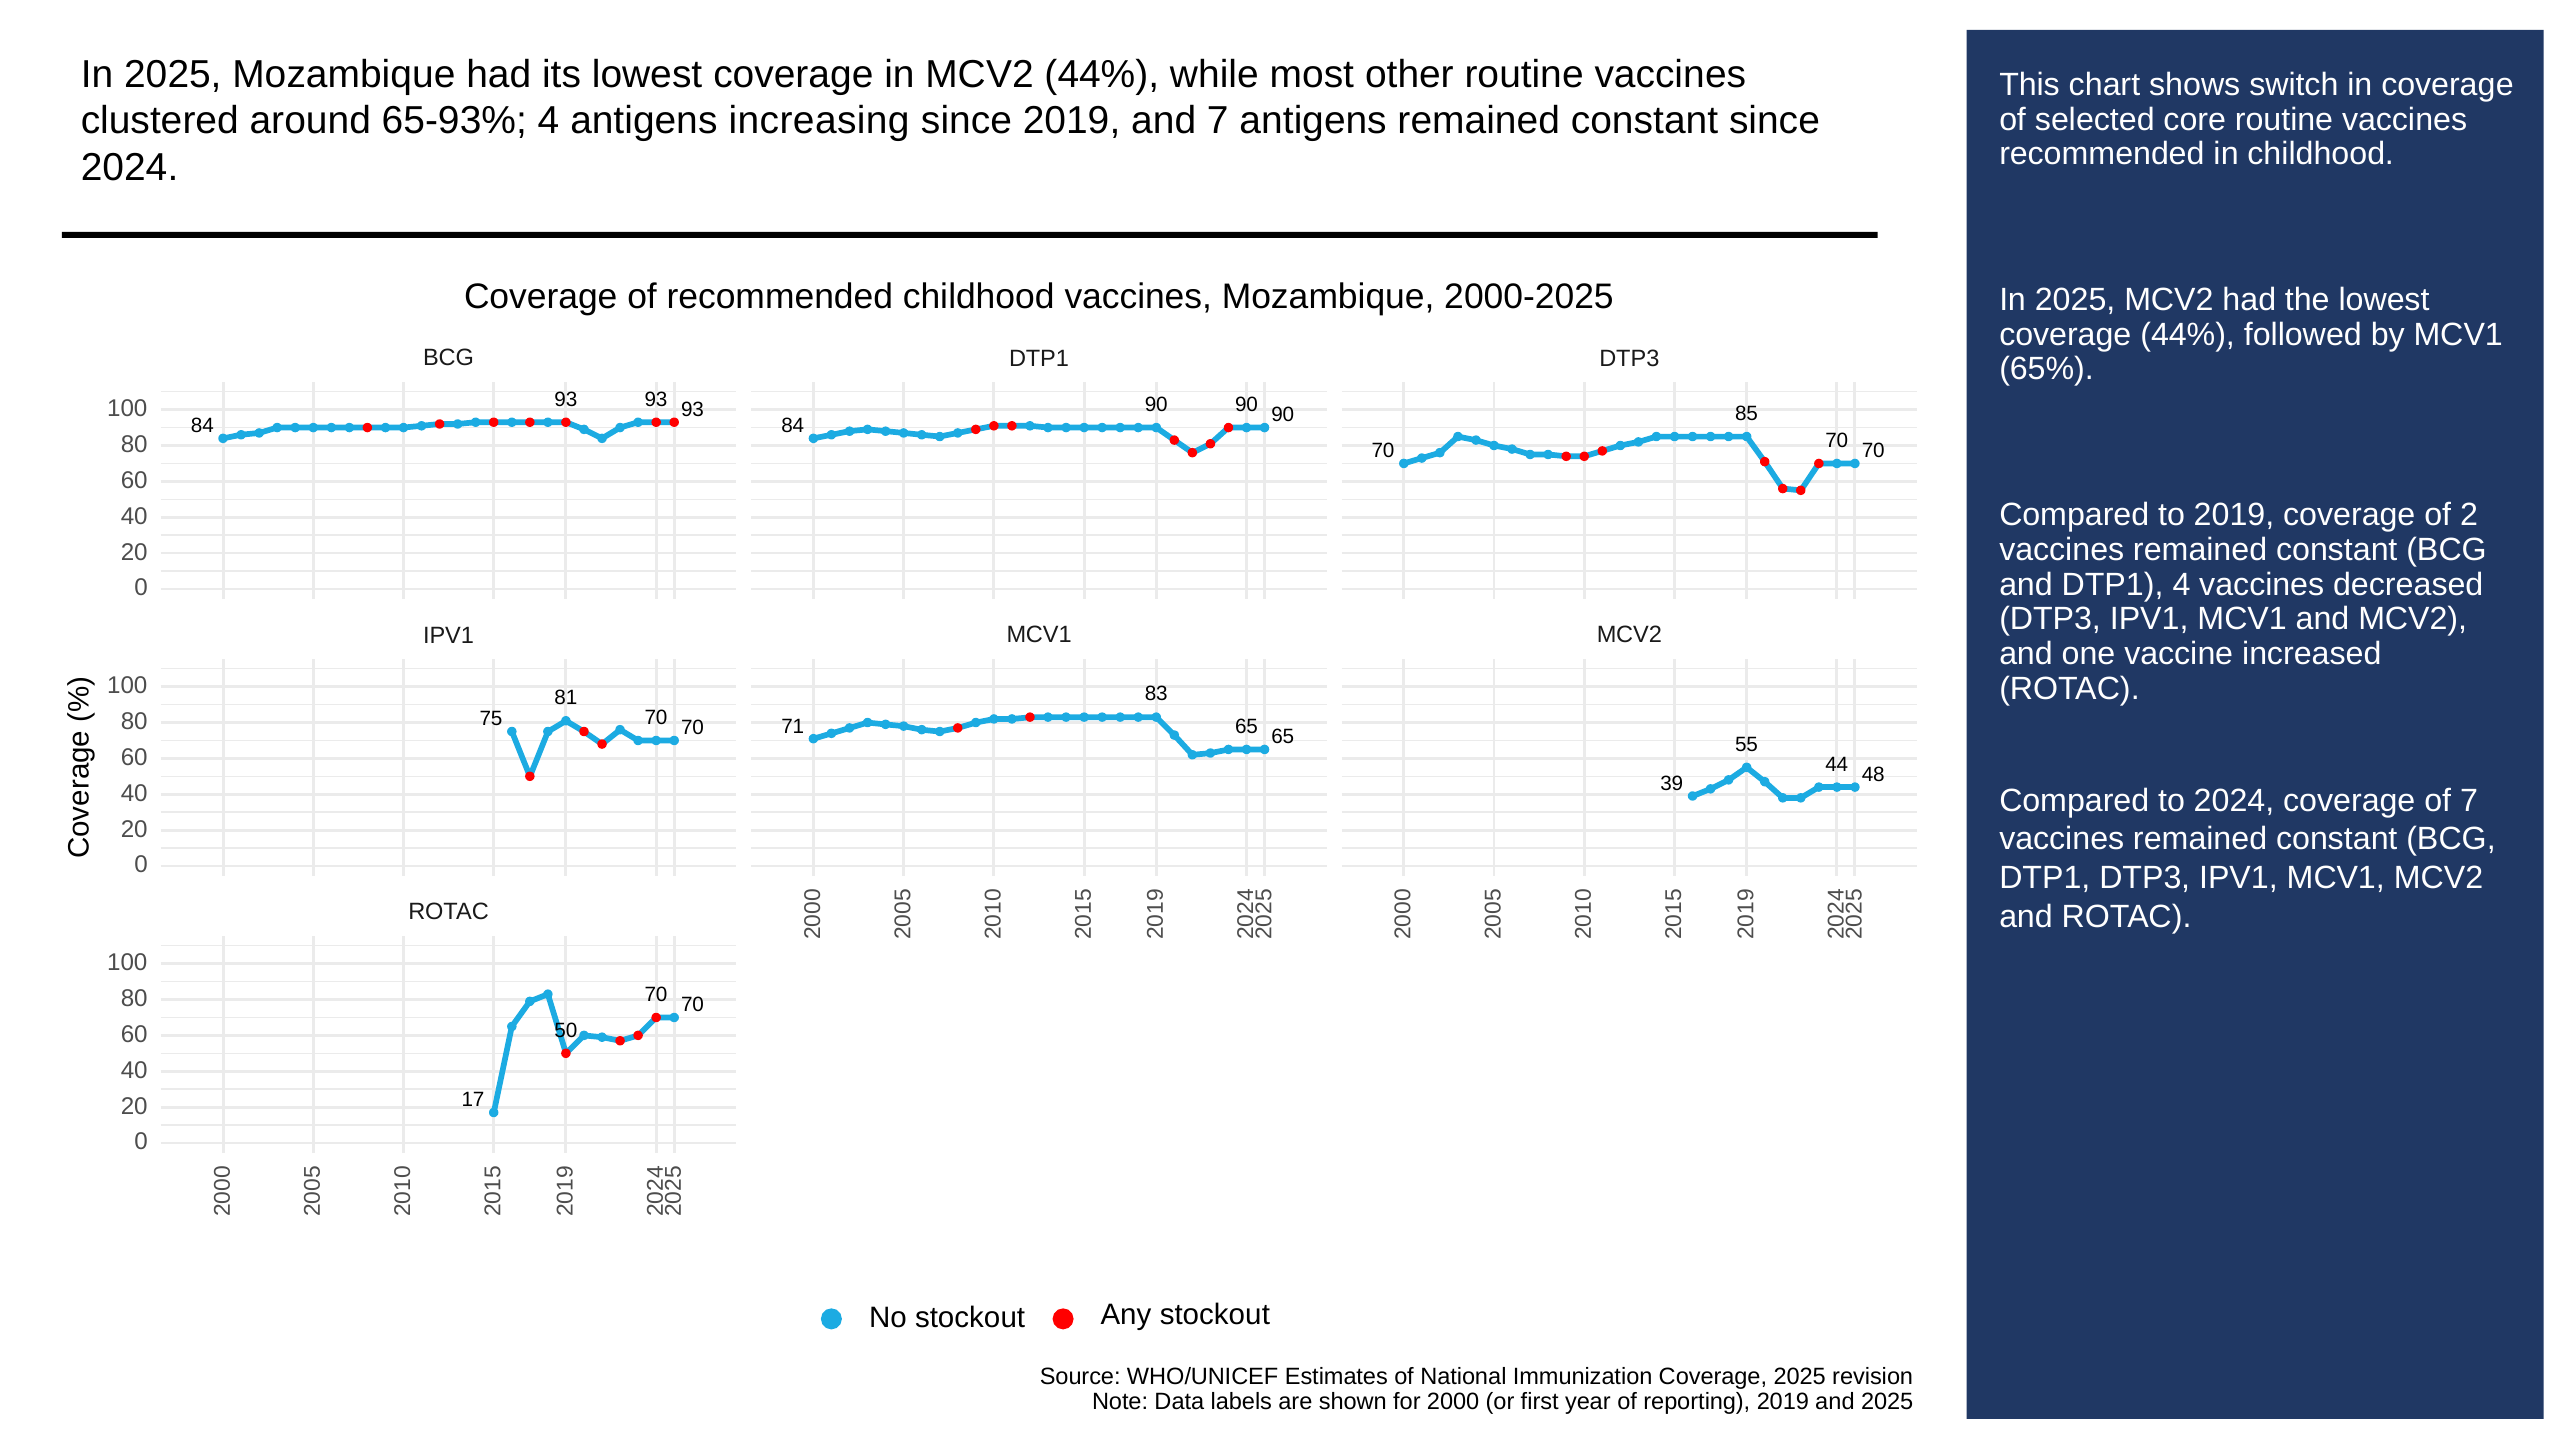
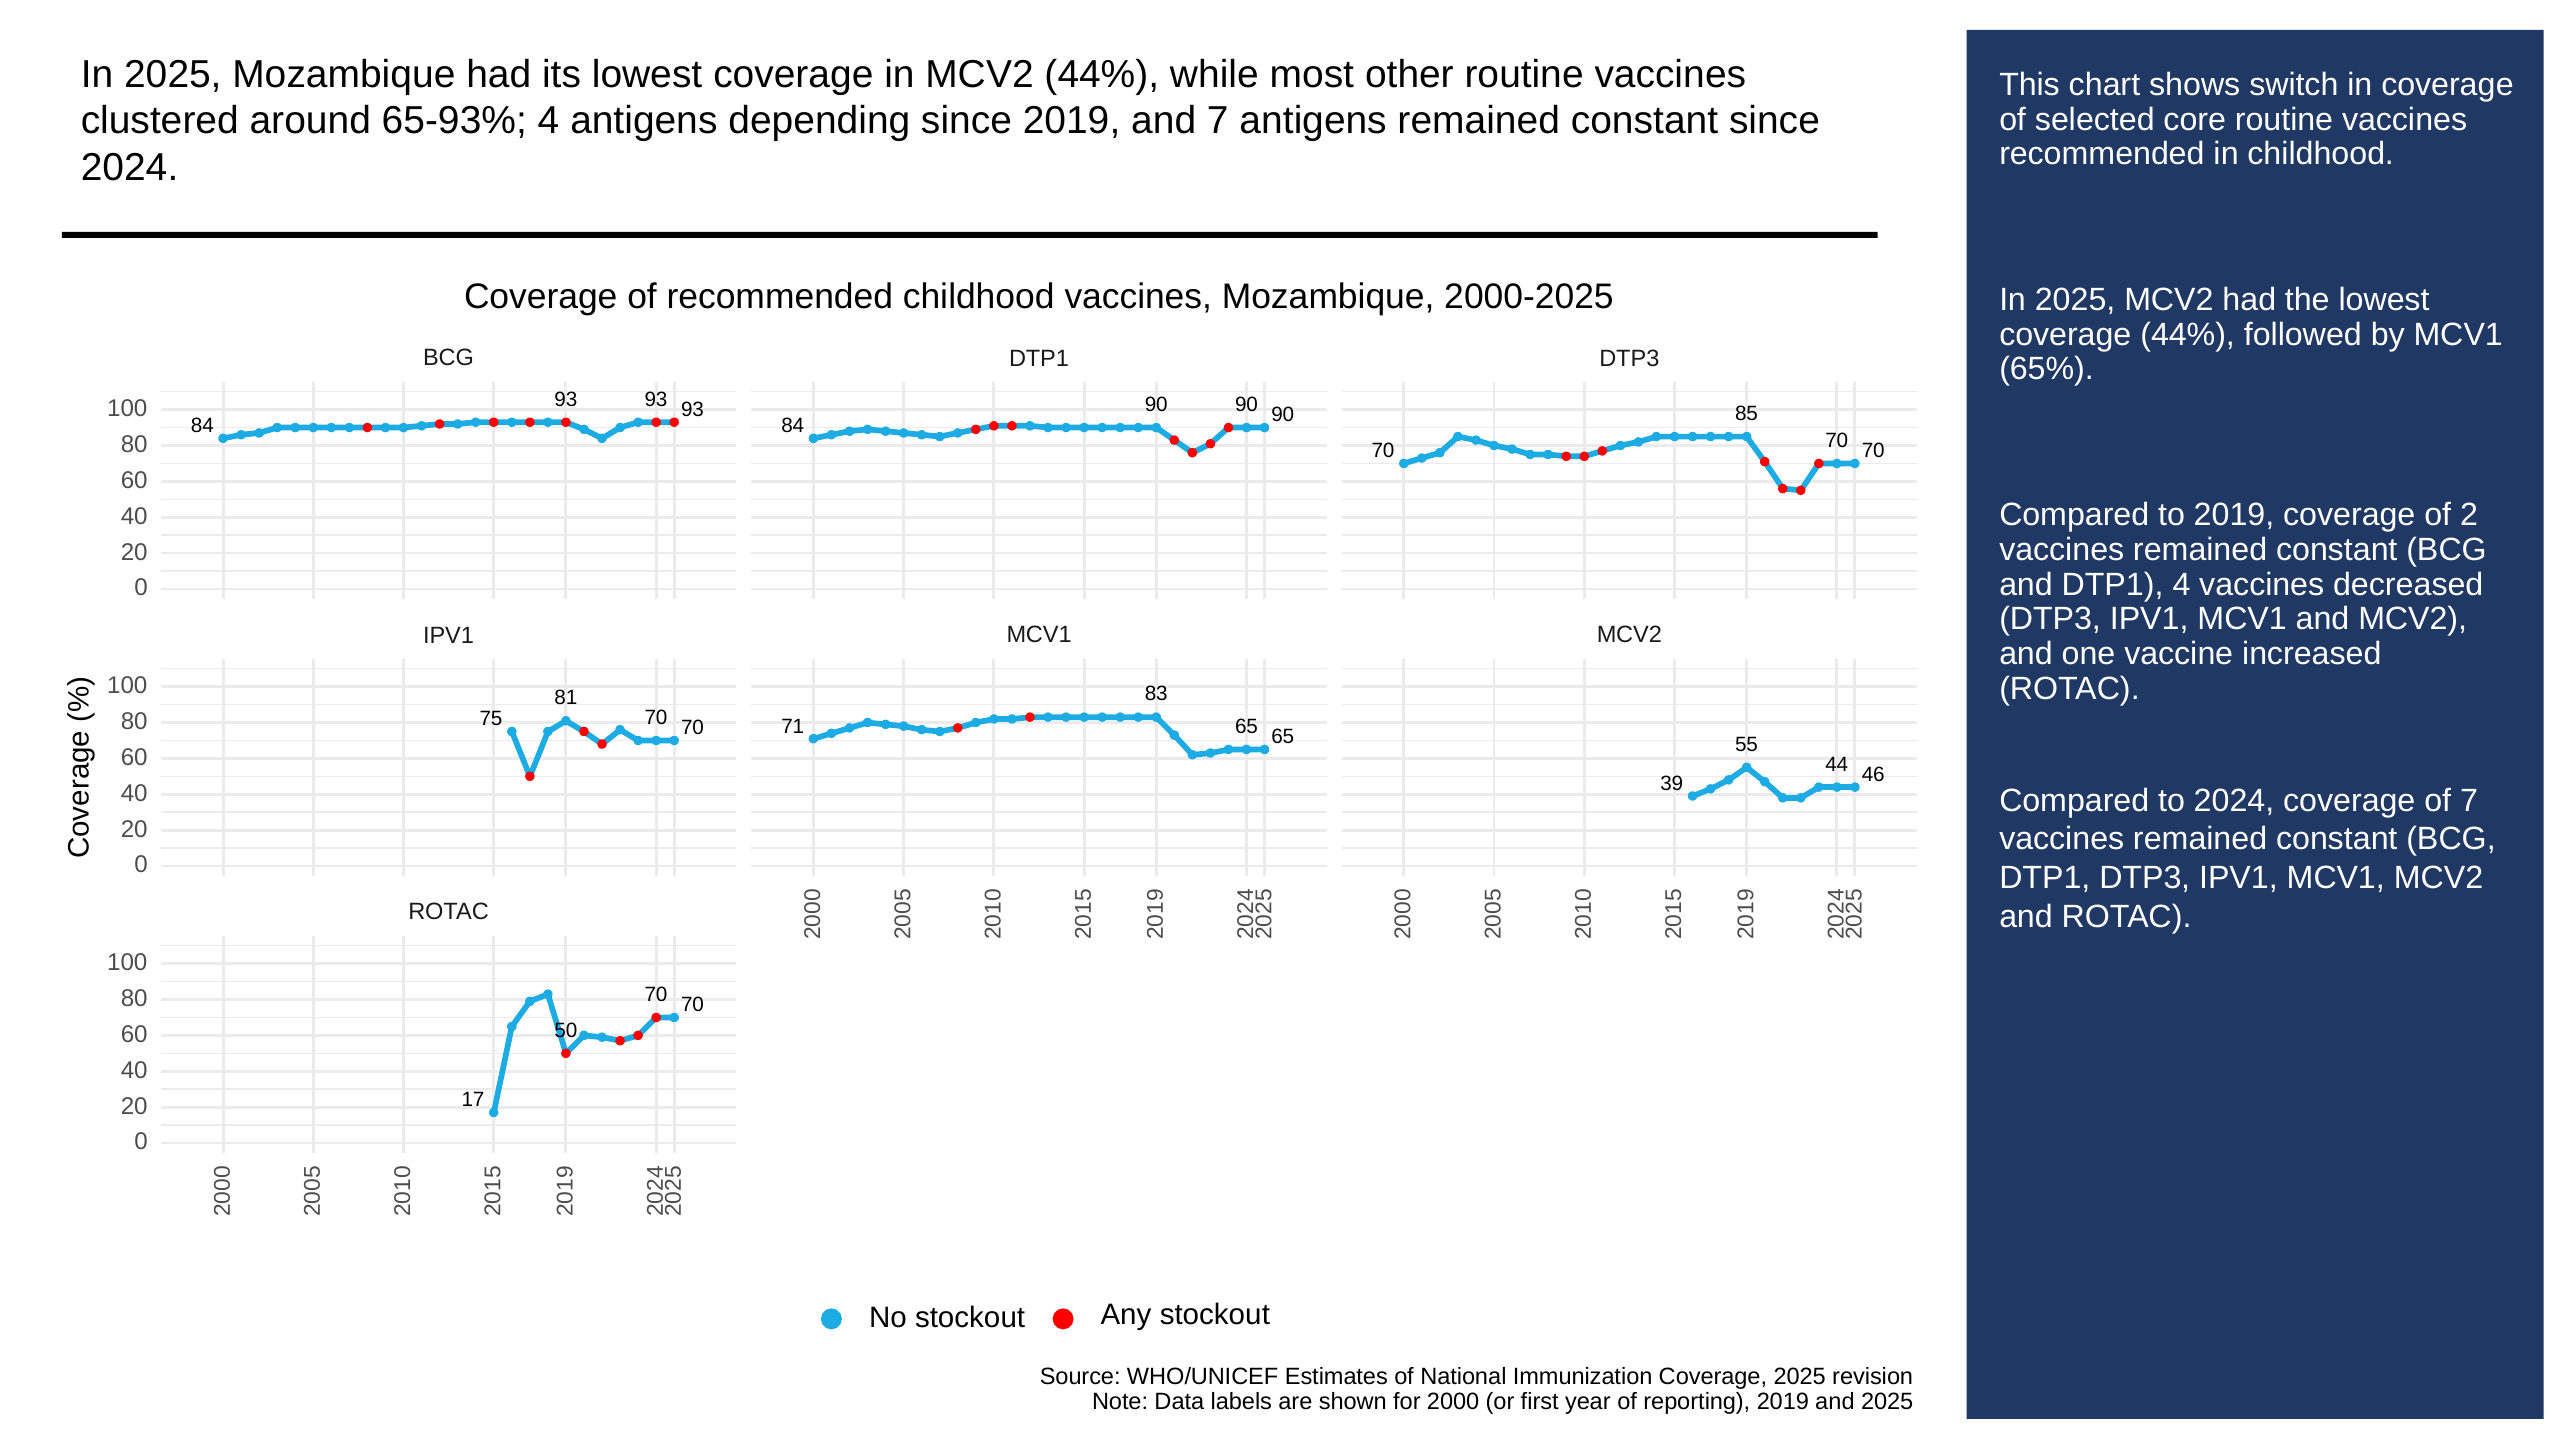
increasing: increasing -> depending (819, 121)
48: 48 -> 46 (1873, 775)
